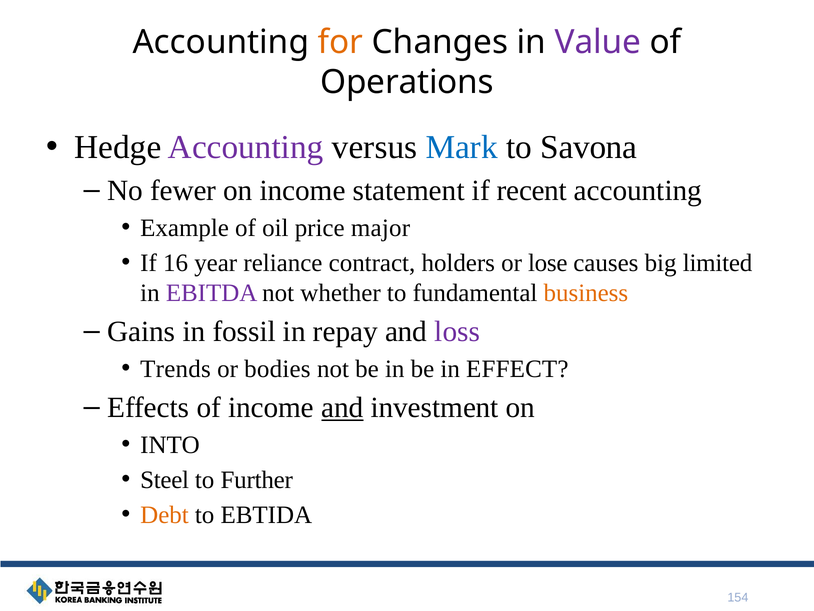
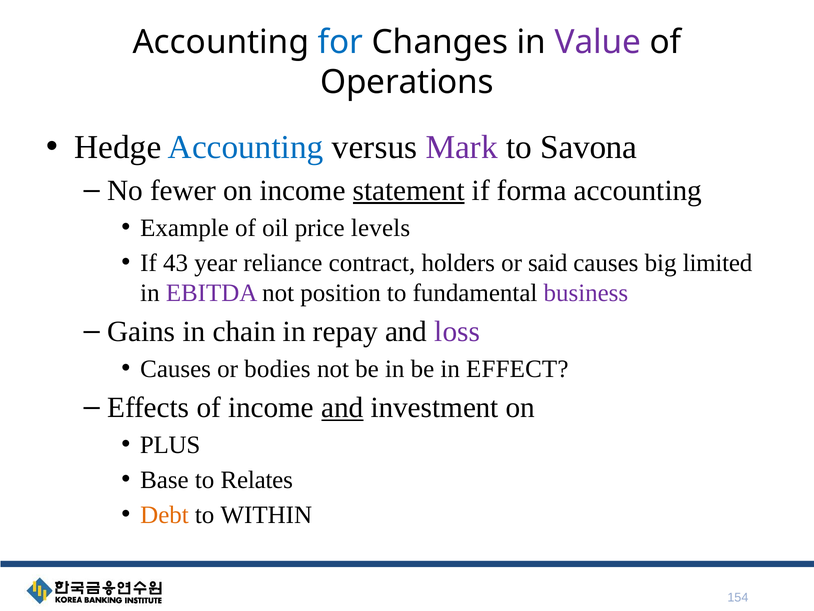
for colour: orange -> blue (340, 42)
Accounting colour: purple -> blue (246, 147)
Mark colour: blue -> purple (462, 147)
statement underline: none -> present (409, 190)
recent: recent -> forma (532, 190)
major: major -> levels (381, 228)
16: 16 -> 43 (176, 263)
lose: lose -> said (548, 263)
whether: whether -> position (341, 293)
business colour: orange -> purple (586, 293)
fossil: fossil -> chain (244, 331)
Trends: Trends -> Causes (176, 369)
INTO: INTO -> PLUS (170, 445)
Steel: Steel -> Base (164, 480)
Further: Further -> Relates (257, 480)
EBTIDA: EBTIDA -> WITHIN (266, 515)
